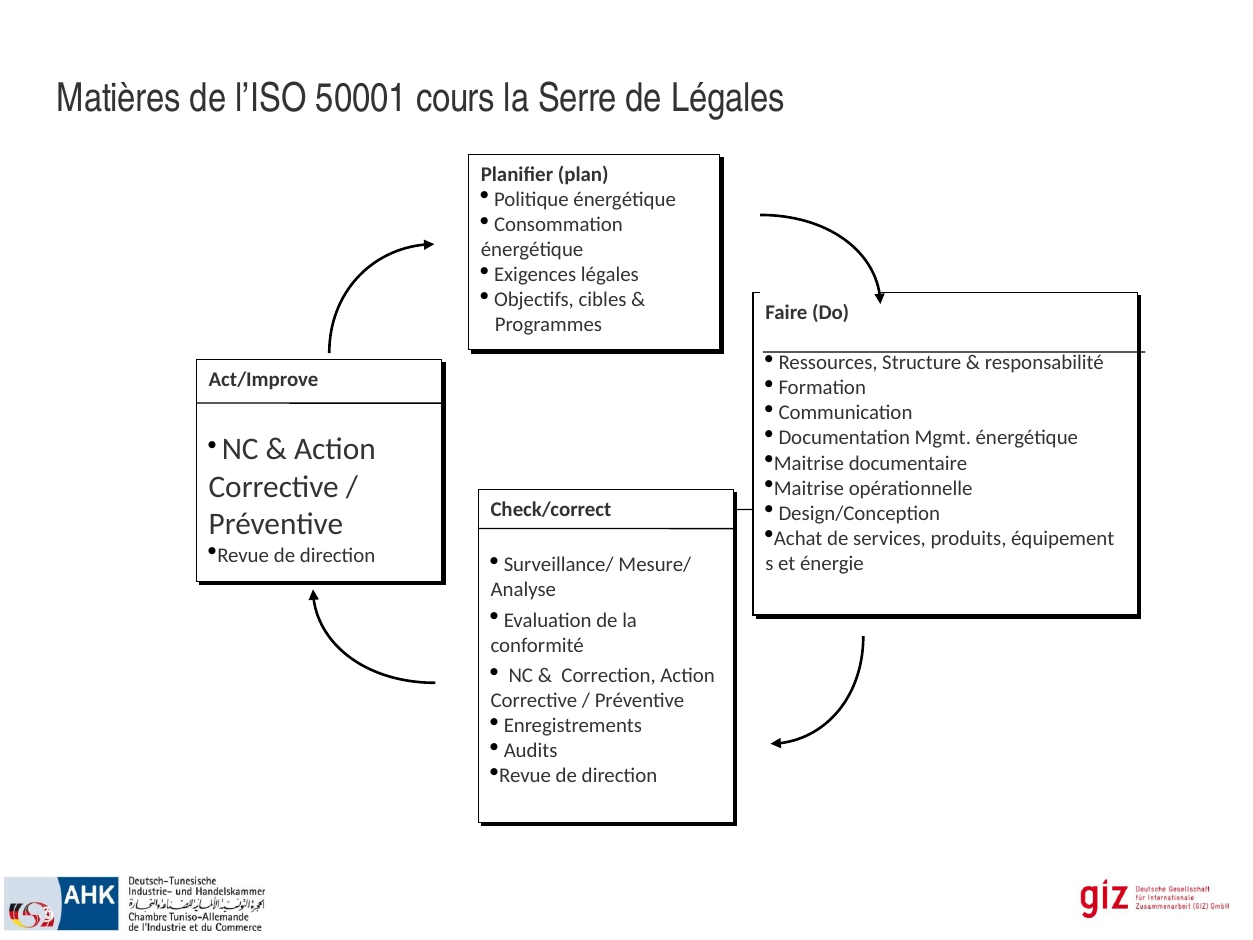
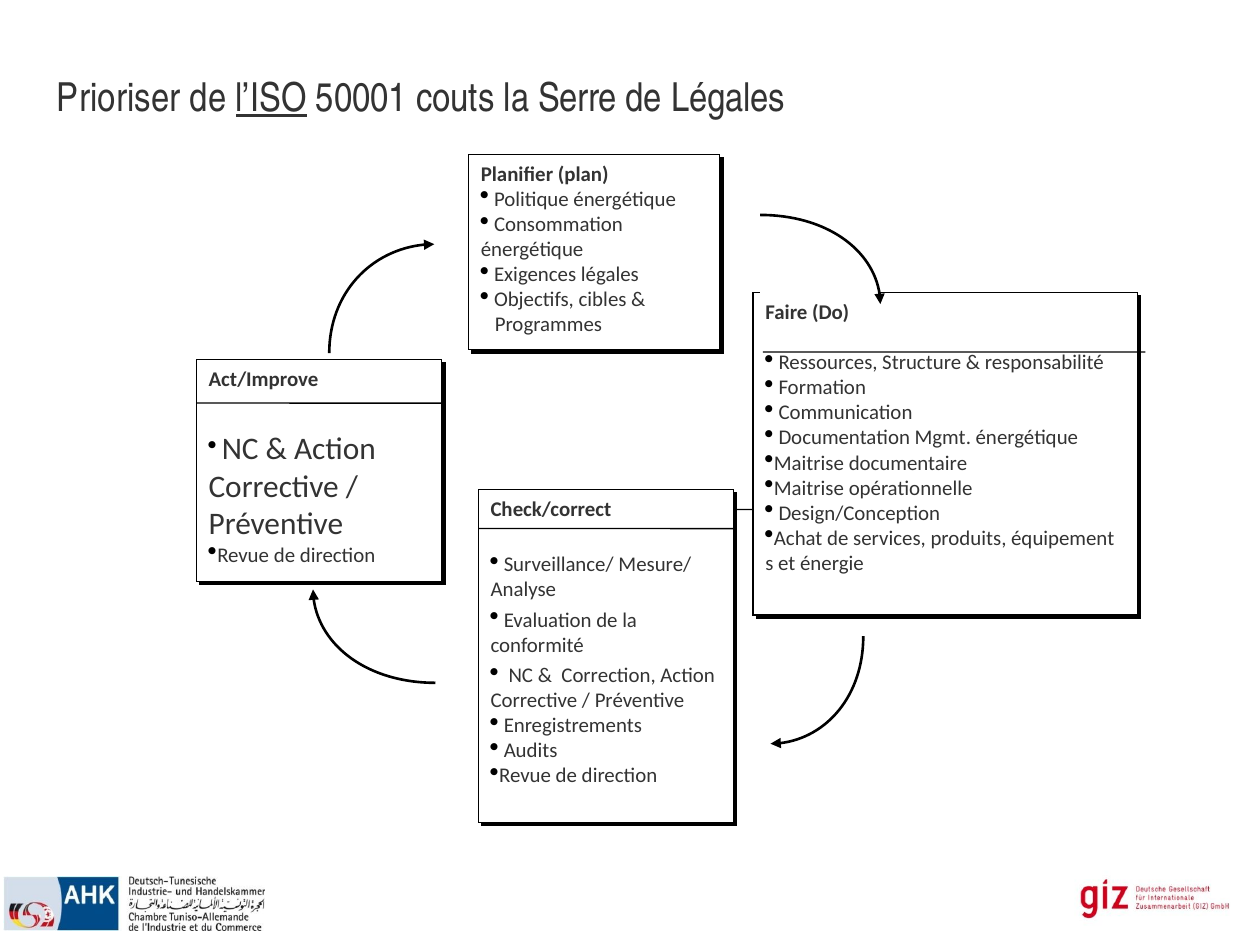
Matières: Matières -> Prioriser (119, 98)
l’ISO underline: none -> present (271, 98)
cours: cours -> couts (455, 98)
